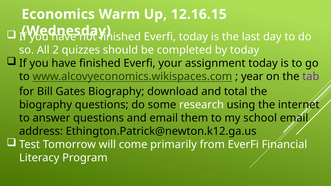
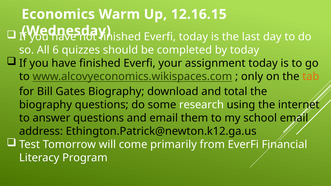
2: 2 -> 6 (56, 50)
year: year -> only (252, 77)
tab colour: purple -> orange (311, 77)
